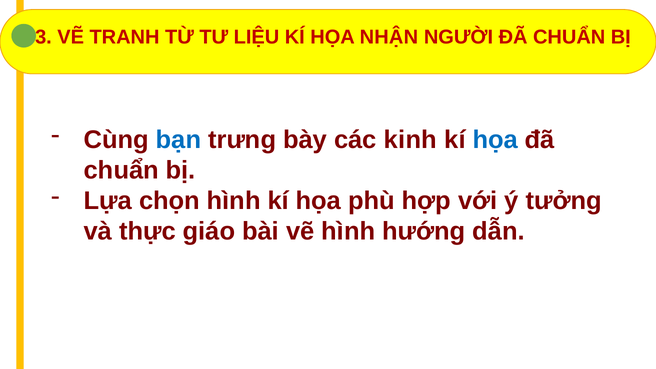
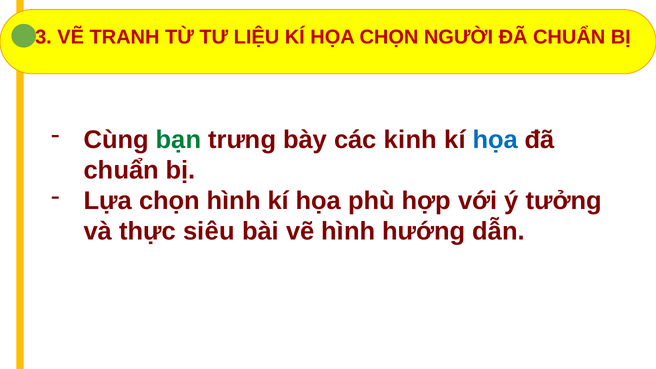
HỌA NHẬN: NHẬN -> CHỌN (389, 37)
bạn colour: blue -> green (179, 140)
giáo: giáo -> siêu (209, 232)
